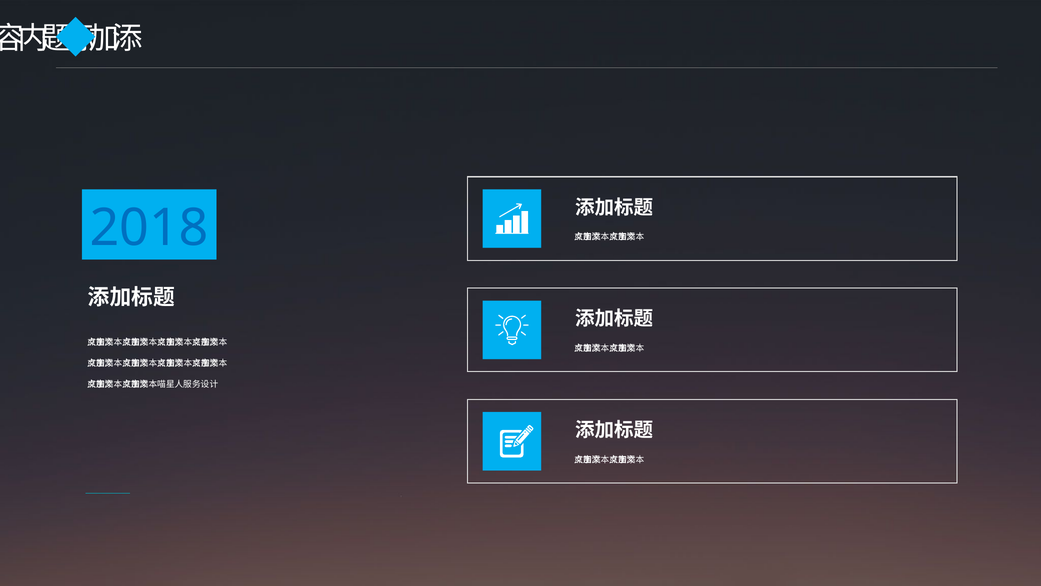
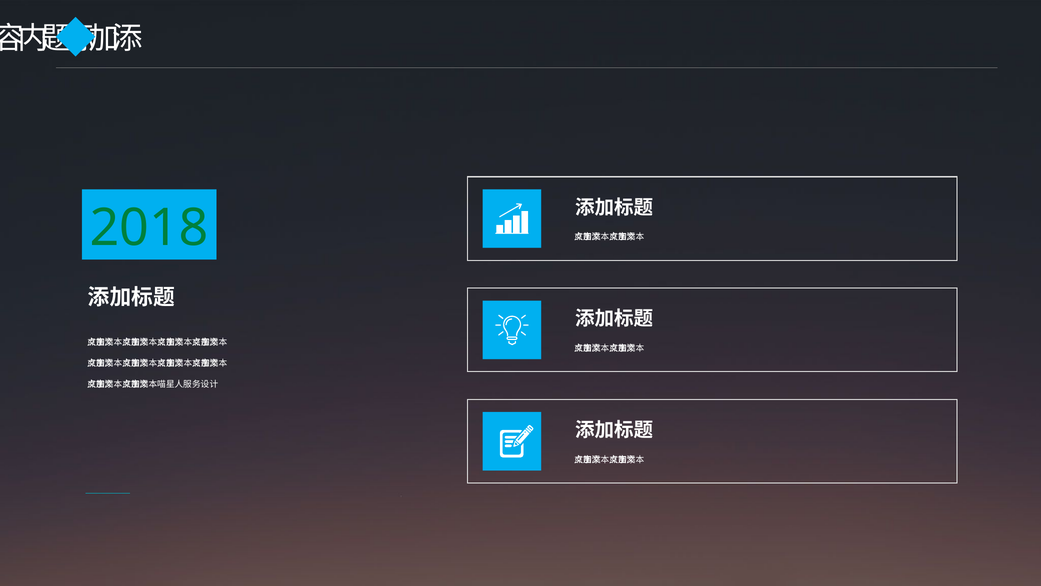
2018 colour: blue -> green (149, 228)
